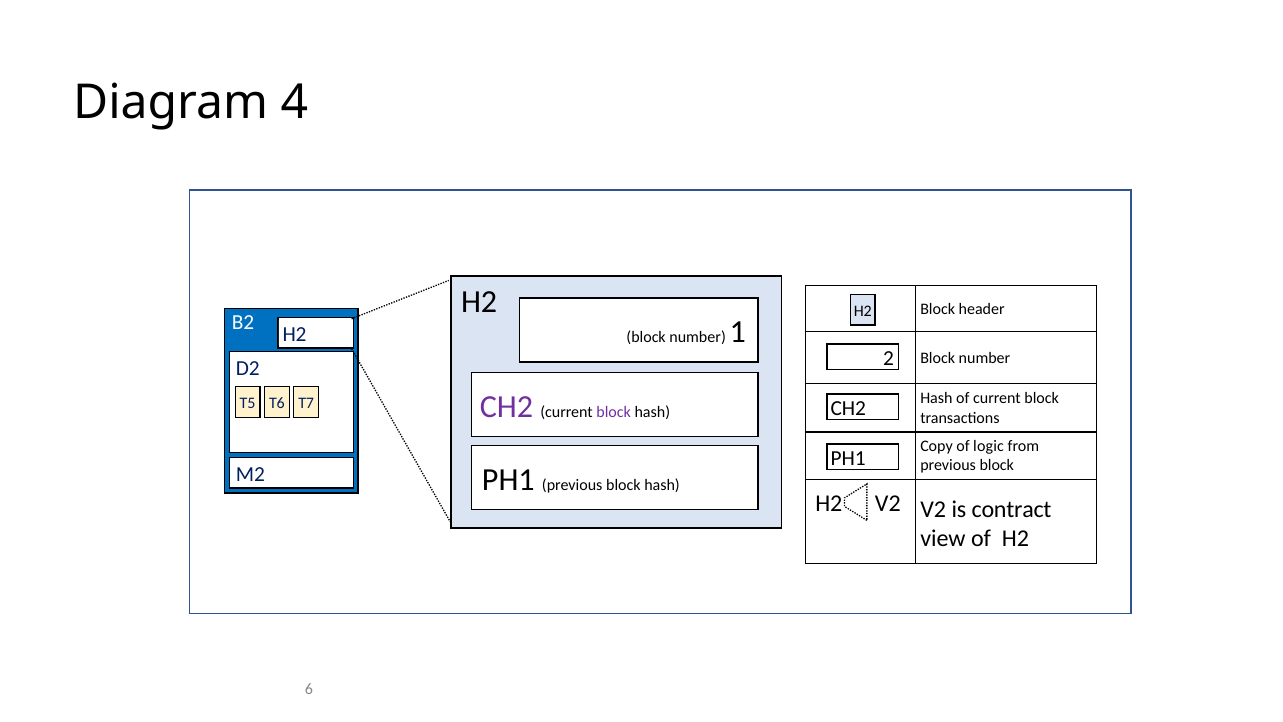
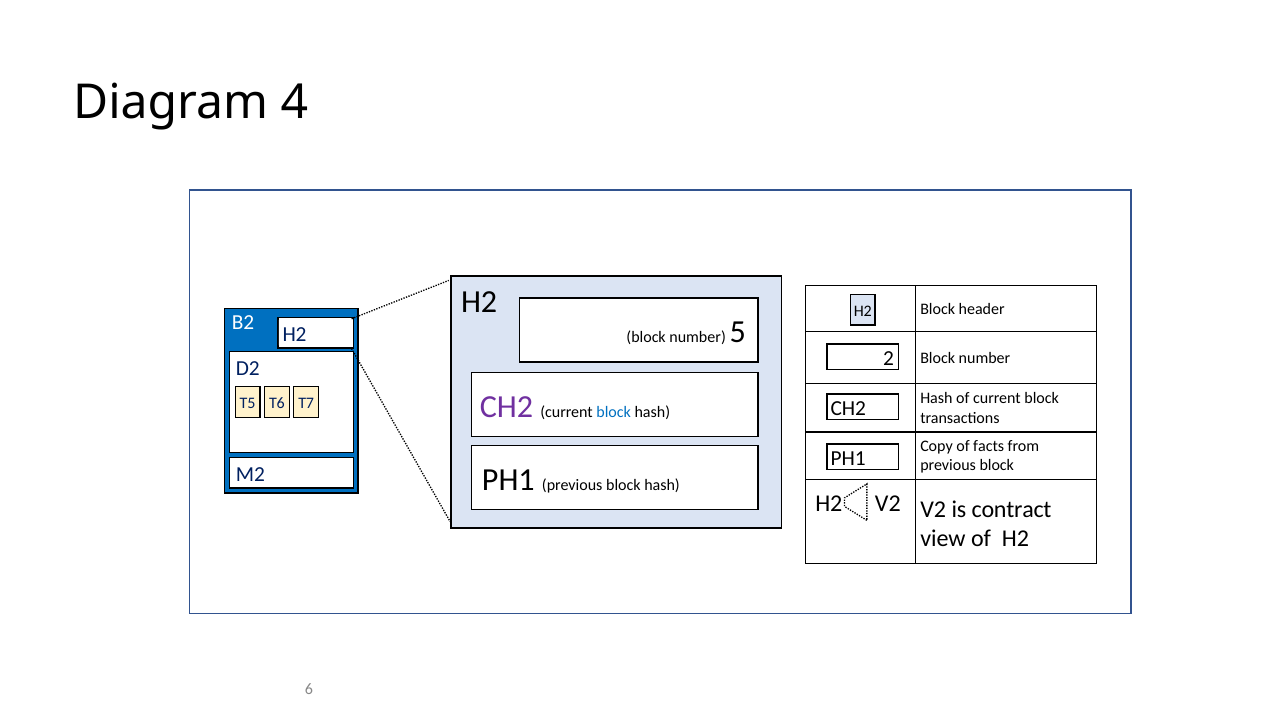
1: 1 -> 5 (738, 331)
block colour: purple -> blue (614, 412)
logic: logic -> facts (989, 446)
